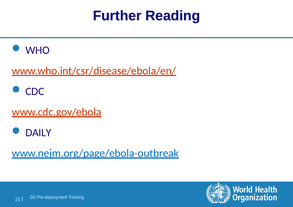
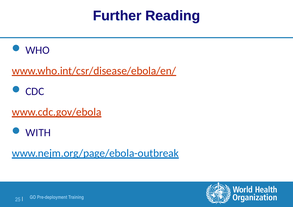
DAILY: DAILY -> WITH (38, 133)
